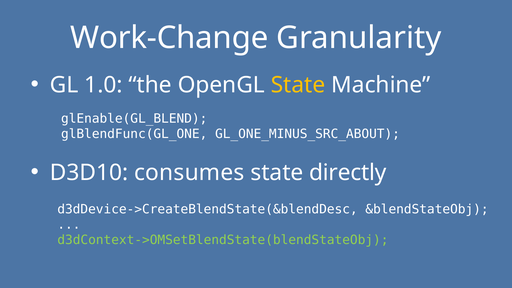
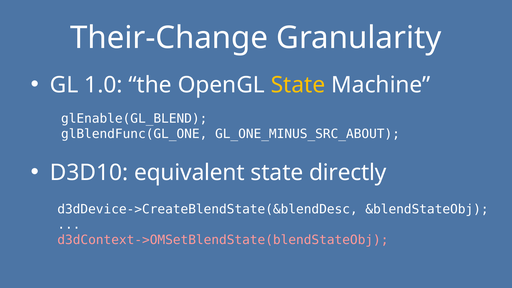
Work-Change: Work-Change -> Their-Change (169, 38)
consumes: consumes -> equivalent (189, 173)
d3dContext->OMSetBlendState(blendStateObj colour: light green -> pink (223, 240)
